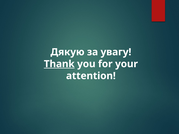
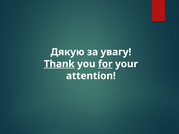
for underline: none -> present (105, 64)
